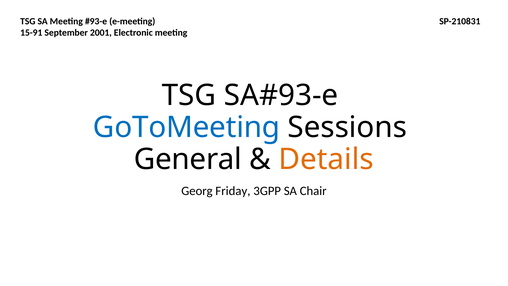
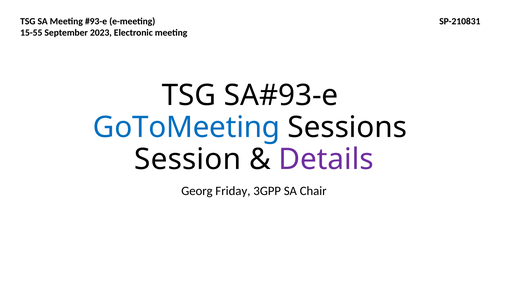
15-91: 15-91 -> 15-55 (31, 33)
2001: 2001 -> 2023 (101, 33)
General: General -> Session (188, 159)
Details colour: orange -> purple (326, 159)
